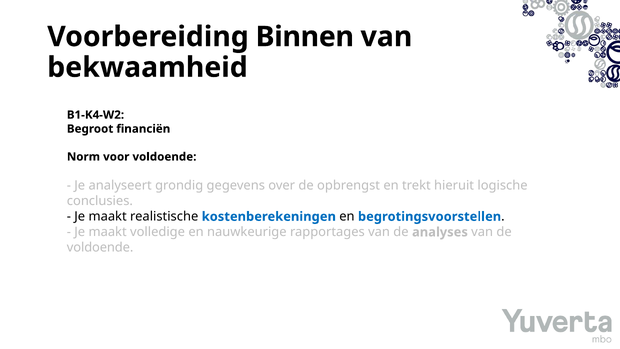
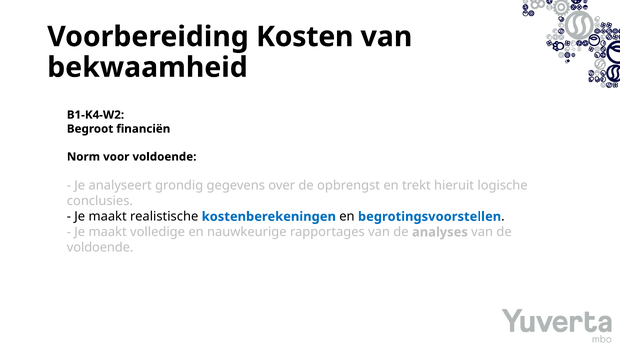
Binnen: Binnen -> Kosten (305, 37)
